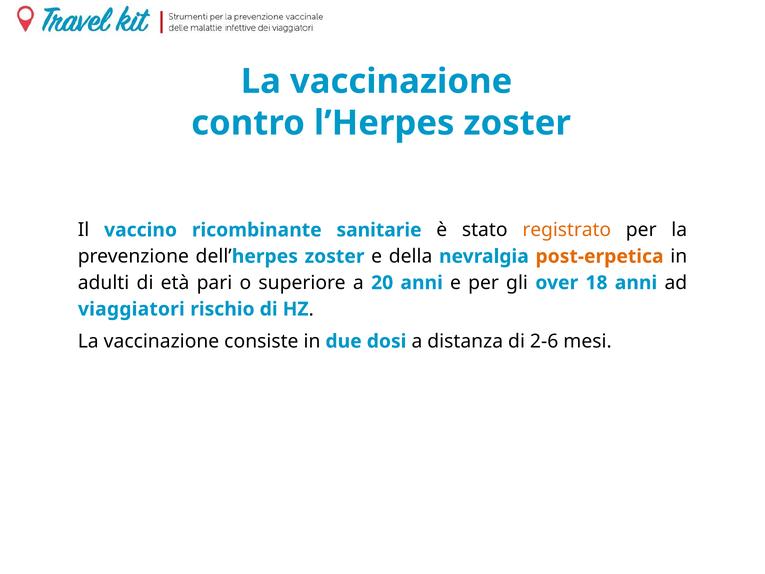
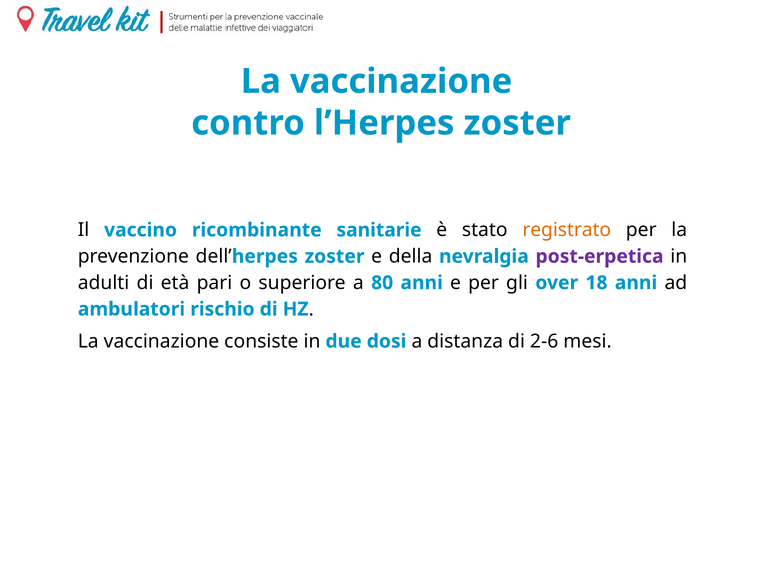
post-erpetica colour: orange -> purple (600, 256)
20: 20 -> 80 (382, 283)
viaggiatori: viaggiatori -> ambulatori (131, 309)
